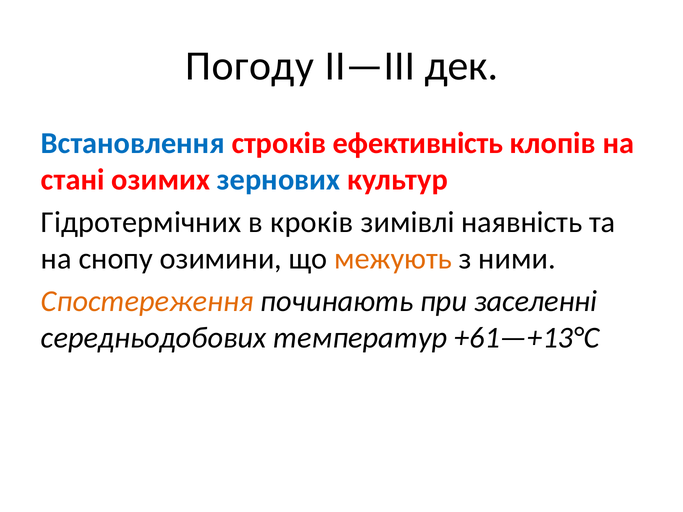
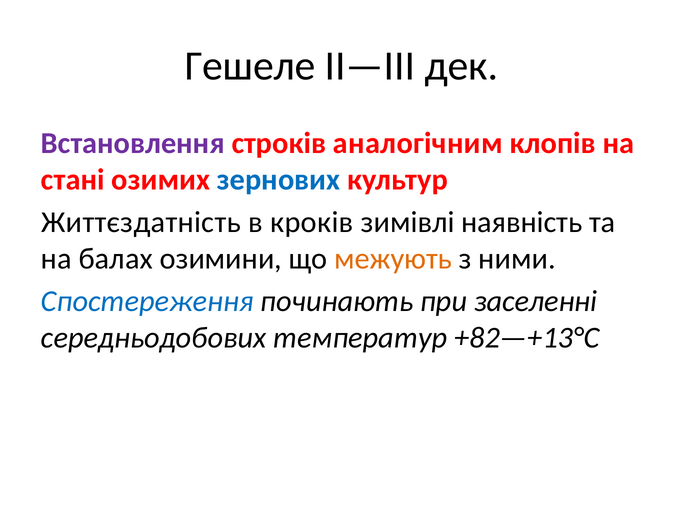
Погоду: Погоду -> Гешеле (250, 66)
Встановлення colour: blue -> purple (133, 143)
ефективність: ефективність -> аналогічним (418, 143)
Гідротермічних: Гідротермічних -> Життєздатність (141, 222)
снопу: снопу -> балах (116, 259)
Спостереження colour: orange -> blue (147, 301)
+61—+13°С: +61—+13°С -> +82—+13°С (527, 338)
